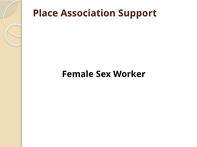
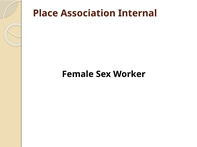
Support: Support -> Internal (138, 13)
